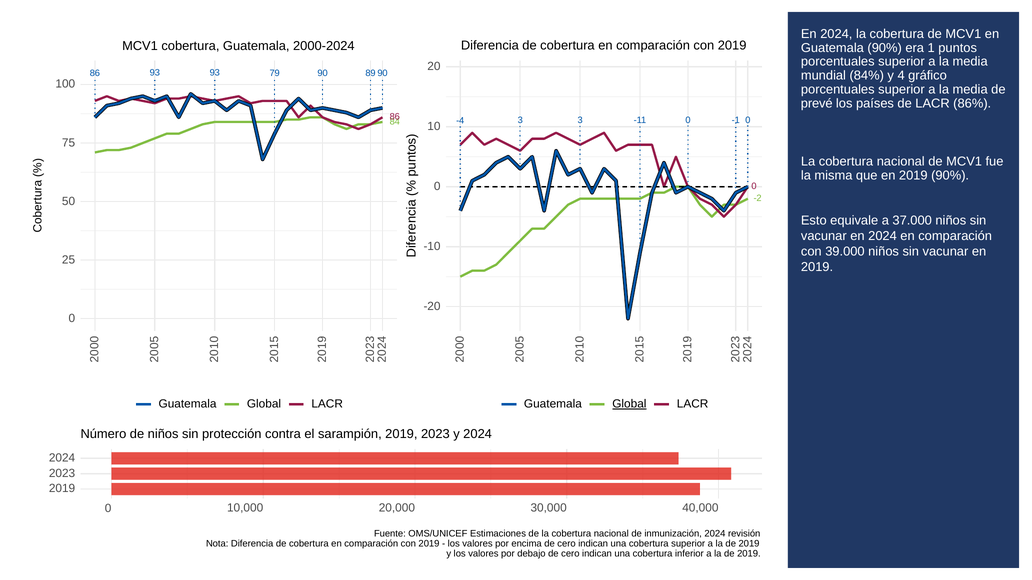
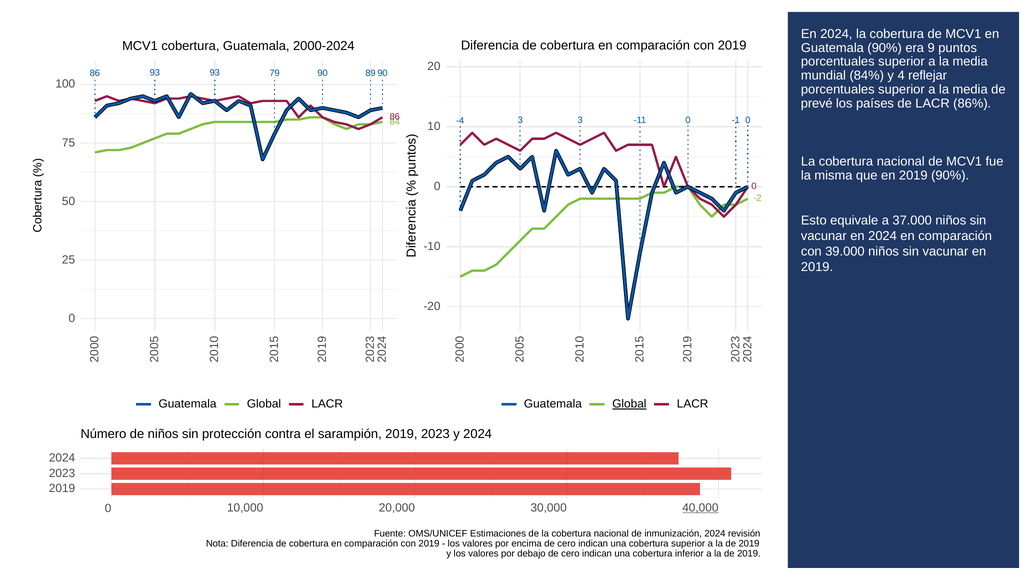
era 1: 1 -> 9 (931, 48)
gráfico: gráfico -> reflejar (928, 76)
40,000 underline: none -> present (700, 508)
